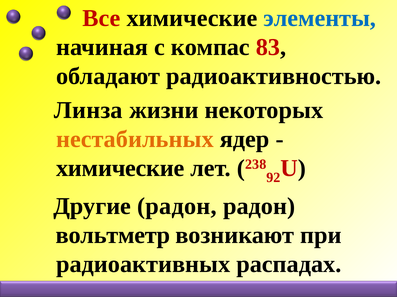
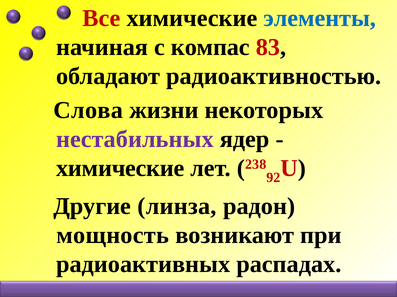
Линза: Линза -> Слова (88, 110)
нестабильных colour: orange -> purple (135, 139)
Другие радон: радон -> линза (177, 207)
вольтметр: вольтметр -> мощность (113, 236)
